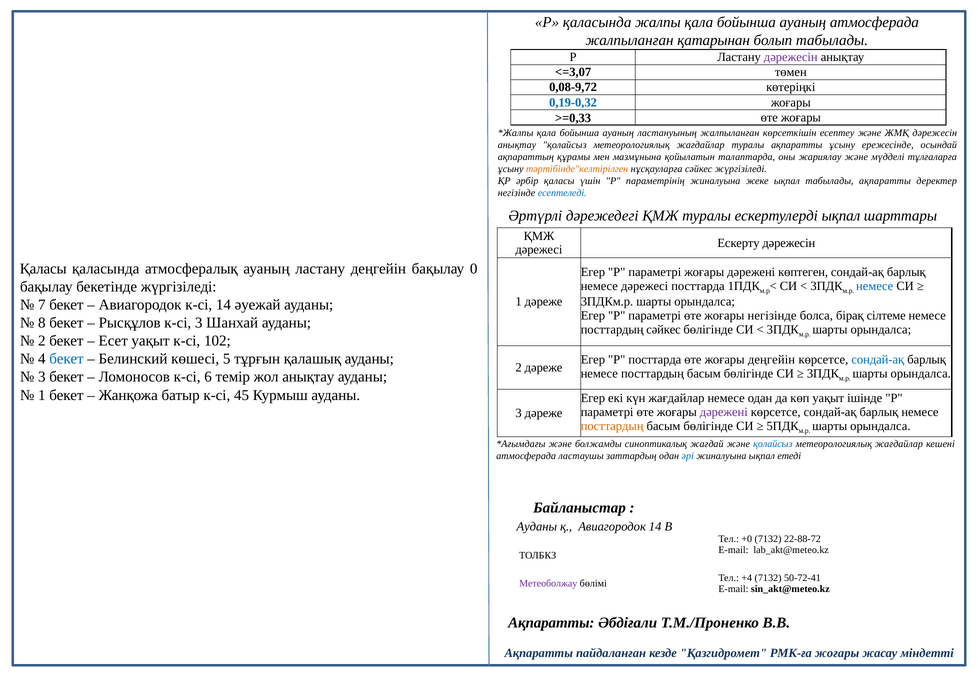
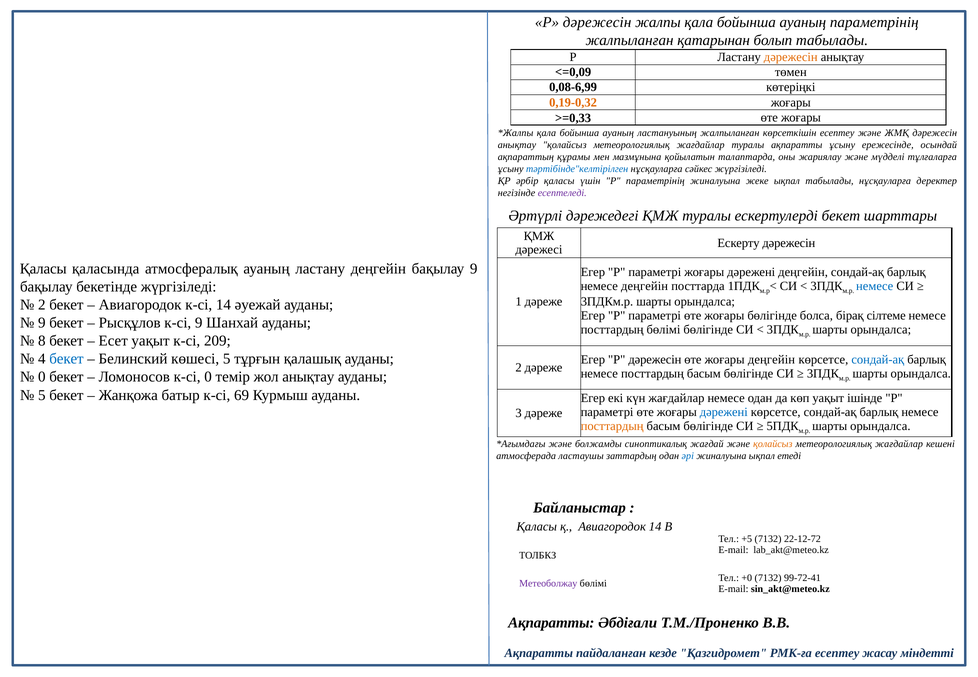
қаласында: қаласында -> дәрежесін (597, 22)
ауаның атмосферада: атмосферада -> параметрінің (874, 22)
дәрежесін colour: purple -> orange (791, 57)
<=3,07: <=3,07 -> <=0,09 (573, 72)
0,08-9,72: 0,08-9,72 -> 0,08-6,99 (573, 87)
0,19-0,32 colour: blue -> orange (573, 102)
тәртібінде"келтірілген colour: orange -> blue (577, 169)
табылады ақпаратты: ақпаратты -> нұсқауларға (885, 181)
есептеледі colour: blue -> purple (562, 193)
ескертулерді ықпал: ықпал -> бекет (841, 216)
бақылау 0: 0 -> 9 (474, 269)
дәрежені көптеген: көптеген -> деңгейін (803, 272)
немесе дәрежесі: дәрежесі -> деңгейін (645, 286)
7: 7 -> 2 (42, 305)
жоғары негізінде: негізінде -> бөлігінде (772, 316)
8: 8 -> 9 (42, 323)
к-сі 3: 3 -> 9 (199, 323)
посттардың сәйкес: сәйкес -> бөлімі (663, 329)
2: 2 -> 8 (42, 341)
102: 102 -> 209 (217, 341)
Егер Р посттарда: посттарда -> дәрежесін (655, 360)
3: 3 -> 0 (42, 377)
к-сі 6: 6 -> 0 (208, 377)
1: 1 -> 5 (42, 395)
45: 45 -> 69 (242, 395)
дәрежені colour: purple -> blue (724, 412)
қолайсыз colour: blue -> orange (773, 444)
Ауданы: Ауданы -> Қаласы (537, 527)
+0: +0 -> +5 (747, 539)
22-88-72: 22-88-72 -> 22-12-72 (802, 539)
+4: +4 -> +0 (747, 578)
50-72-41: 50-72-41 -> 99-72-41 (802, 578)
РМК-ға жоғары: жоғары -> есептеу (837, 653)
